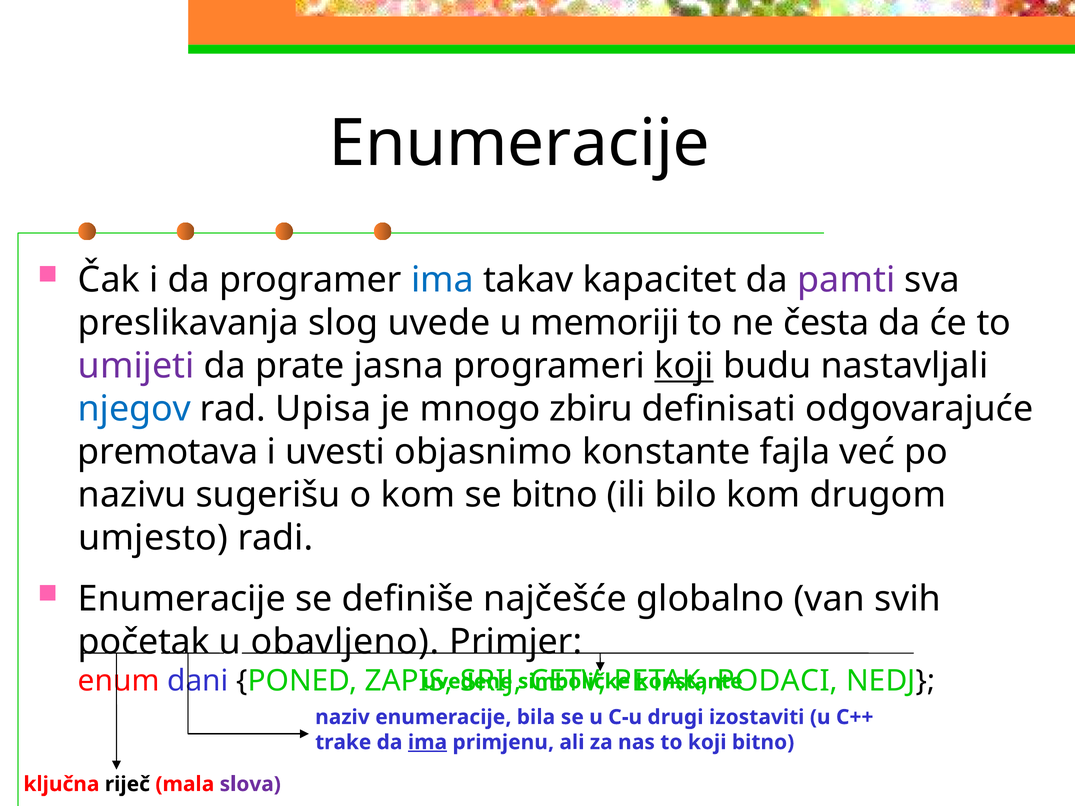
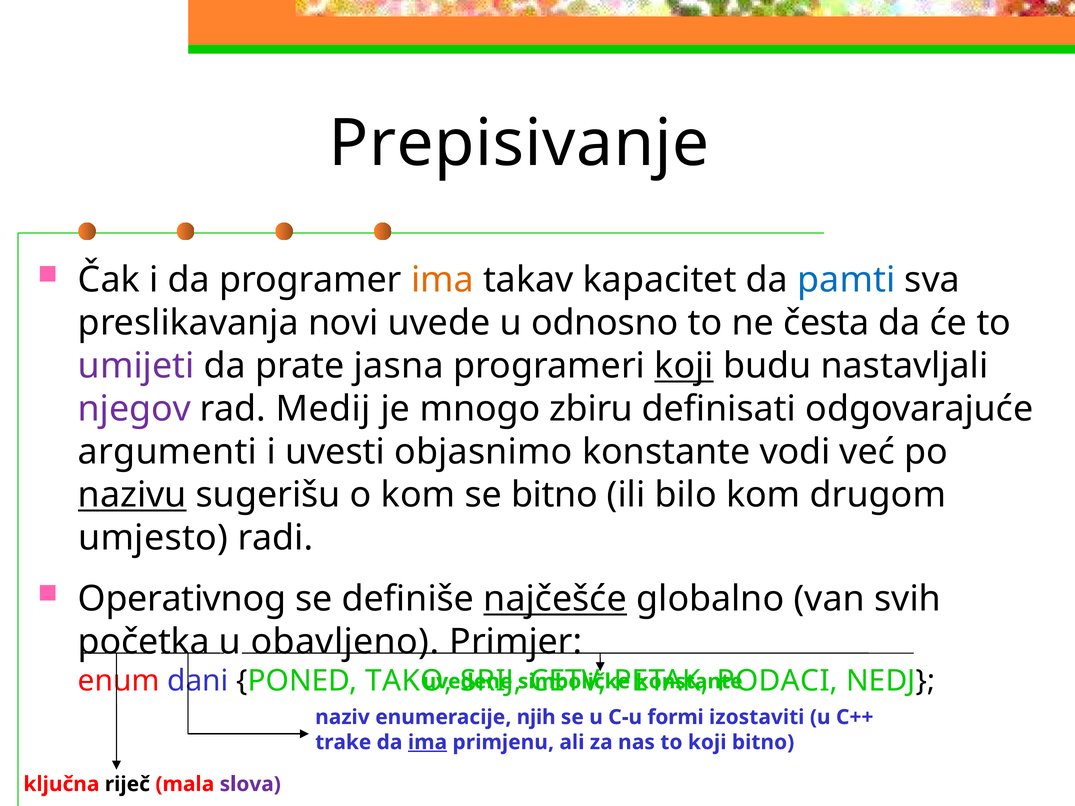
Enumeracije: Enumeracije -> Prepisivanje (519, 143)
ima colour: blue -> orange (442, 280)
pamti colour: purple -> blue (846, 280)
slog: slog -> novi (343, 323)
memoriji: memoriji -> odnosno (605, 323)
njegov colour: blue -> purple (134, 409)
Upisa: Upisa -> Medij (323, 409)
premotava: premotava -> argumenti (167, 452)
fajla: fajla -> vodi (795, 452)
nazivu underline: none -> present (132, 495)
Enumeracije: Enumeracije -> Operativnog (182, 599)
najčešće underline: none -> present (555, 599)
početak: početak -> početka (144, 642)
ZAPIS: ZAPIS -> TAKO (409, 681)
bila: bila -> njih (536, 717)
drugi: drugi -> formi (676, 717)
